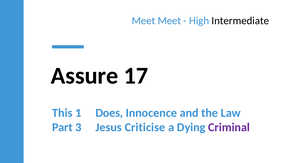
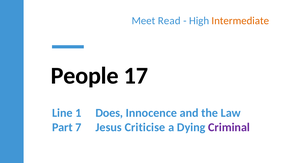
Meet Meet: Meet -> Read (169, 21)
Intermediate colour: black -> orange (240, 21)
Assure: Assure -> People (85, 76)
This: This -> Line (62, 113)
3: 3 -> 7 (78, 128)
